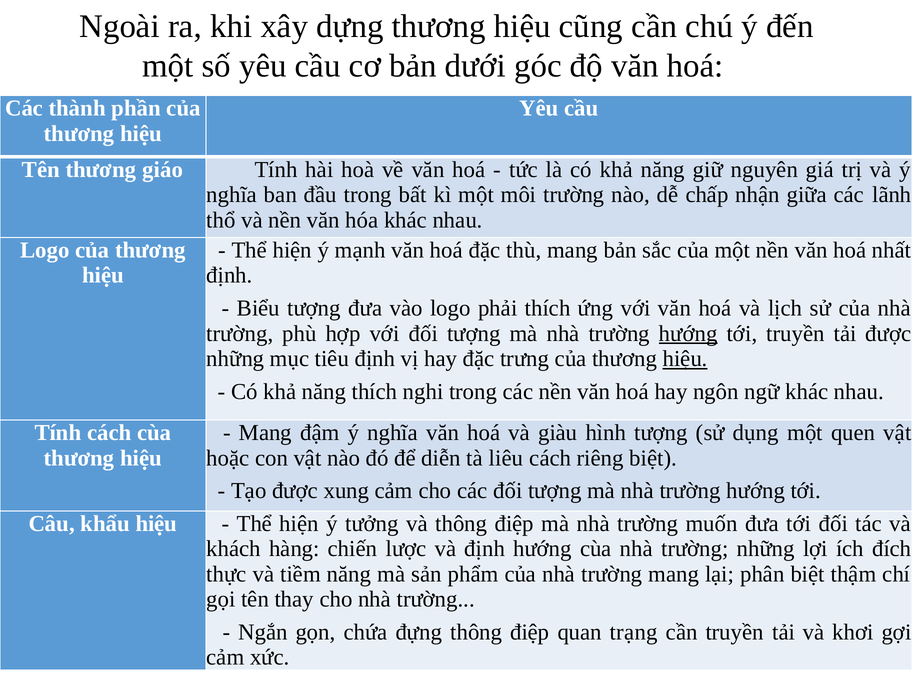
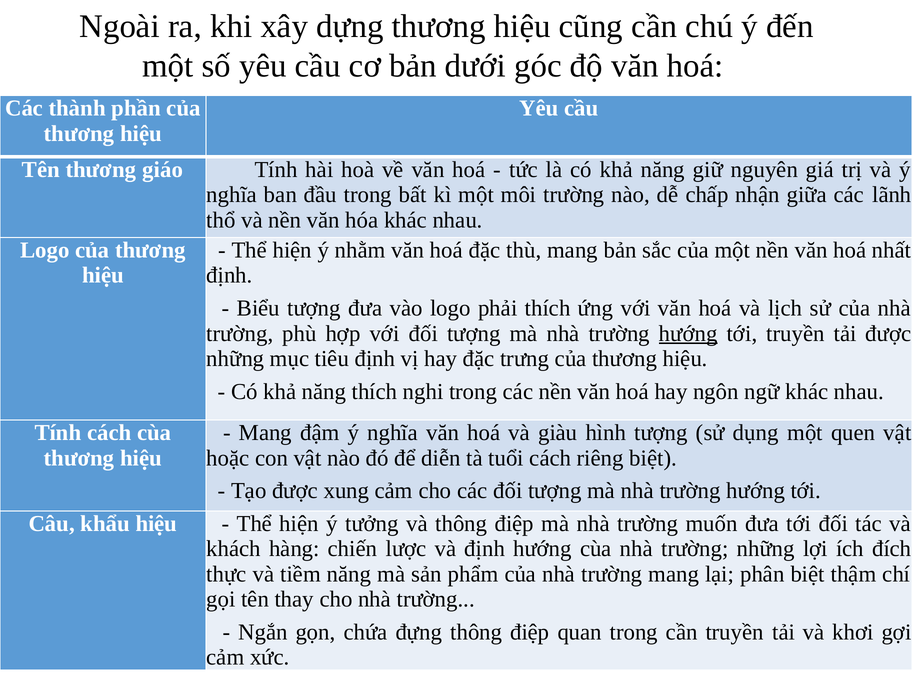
mạnh: mạnh -> nhằm (360, 250)
hiệu underline: present -> none (685, 359)
liêu: liêu -> tuổi (506, 458)
quan trạng: trạng -> trong (634, 632)
